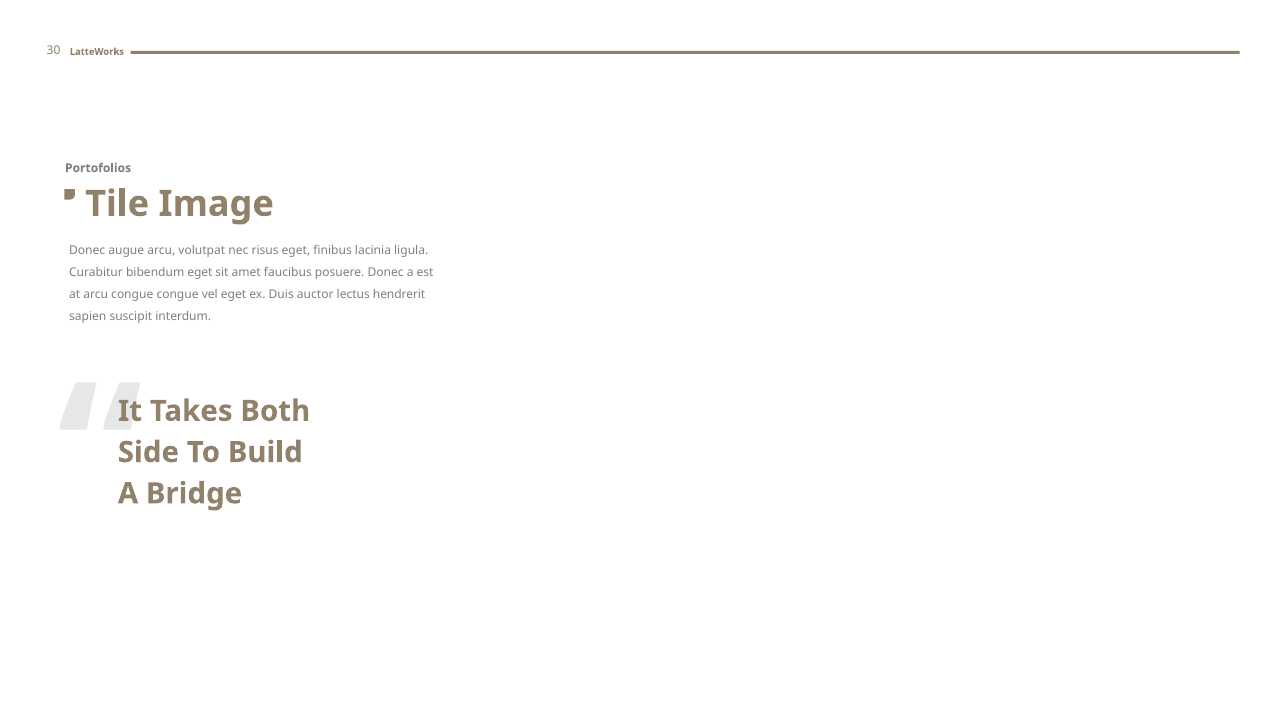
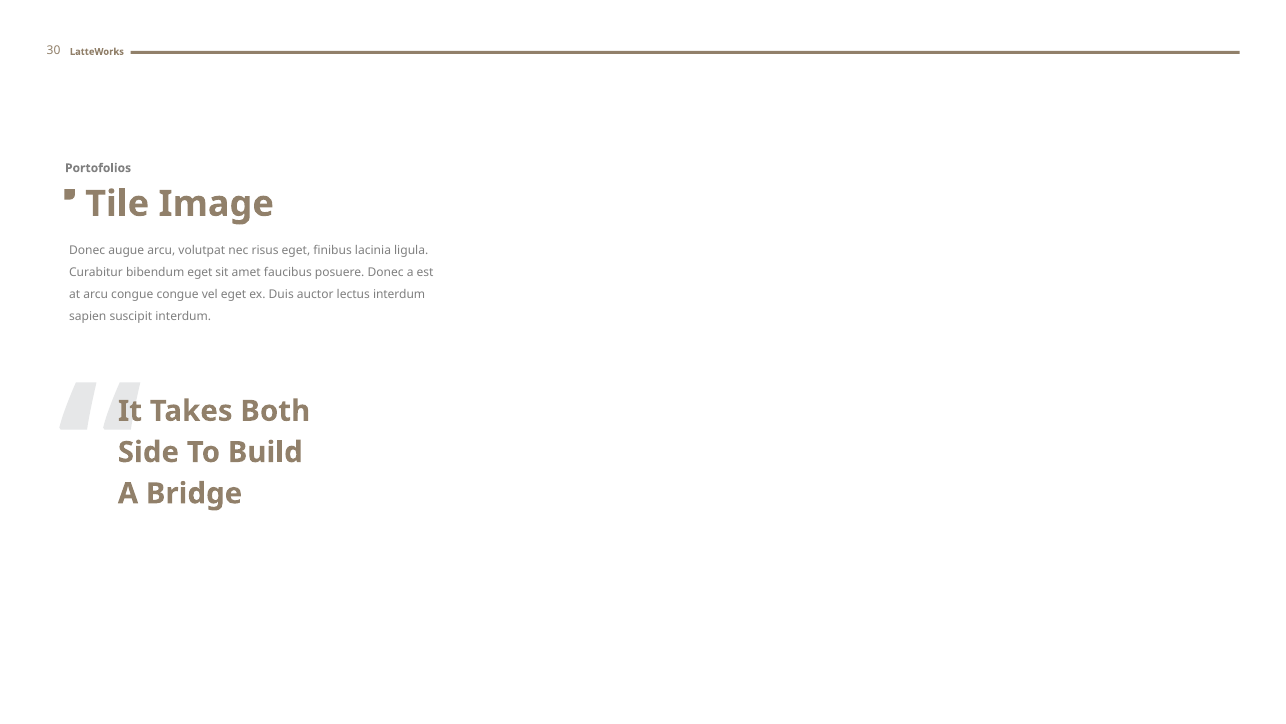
lectus hendrerit: hendrerit -> interdum (399, 294)
